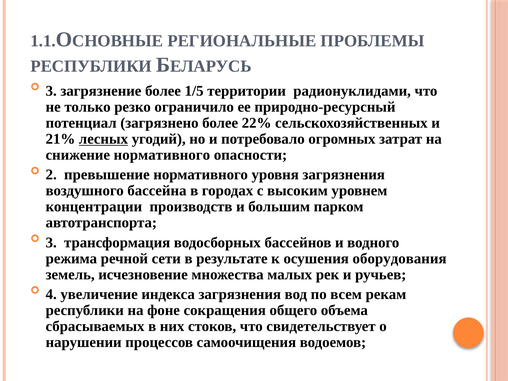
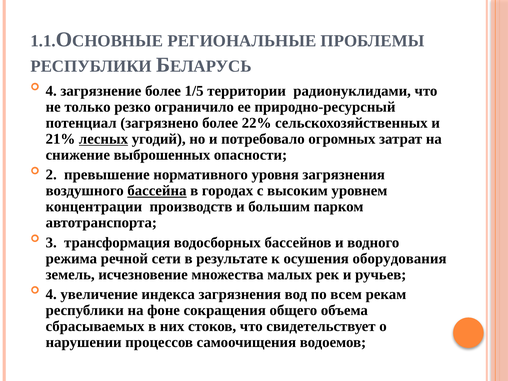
3: 3 -> 4 (51, 91)
снижение нормативного: нормативного -> выброшенных (162, 155)
бассейна underline: none -> present (157, 191)
